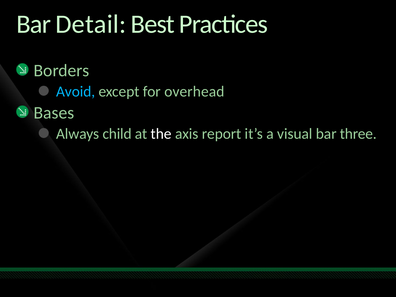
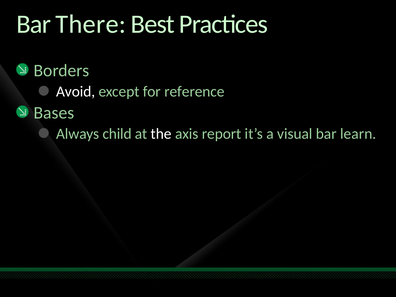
Detail: Detail -> There (91, 24)
Avoid colour: light blue -> white (76, 92)
overhead: overhead -> reference (194, 92)
three: three -> learn (358, 134)
